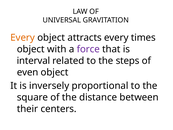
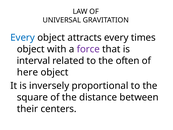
Every colour: orange -> blue (23, 38)
steps: steps -> often (128, 61)
even: even -> here (27, 72)
